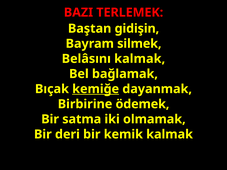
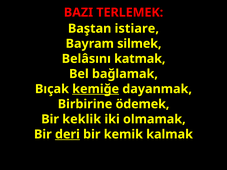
gidişin: gidişin -> istiare (137, 29)
Belâsını kalmak: kalmak -> katmak (140, 59)
satma: satma -> keklik (82, 119)
deri underline: none -> present (67, 134)
